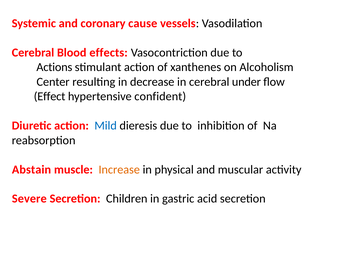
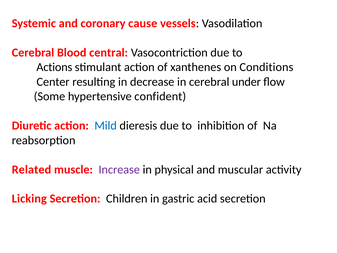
effects: effects -> central (109, 53)
Alcoholism: Alcoholism -> Conditions (266, 67)
Effect: Effect -> Some (49, 96)
Abstain: Abstain -> Related (31, 169)
Increase colour: orange -> purple (119, 169)
Severe: Severe -> Licking (29, 199)
